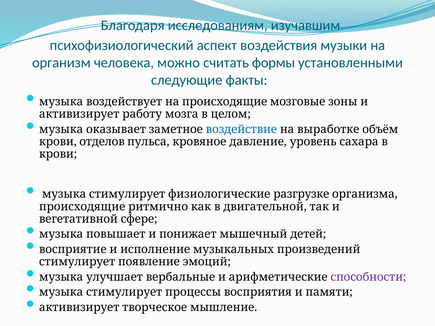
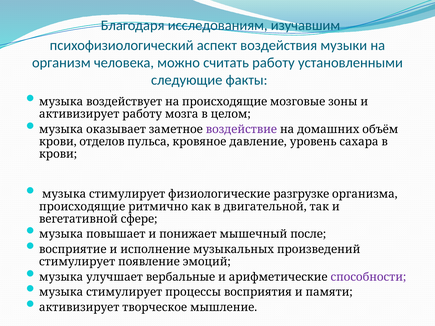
считать формы: формы -> работу (273, 63)
воздействие colour: blue -> purple (241, 130)
выработке: выработке -> домашних (328, 130)
детей: детей -> после (308, 234)
